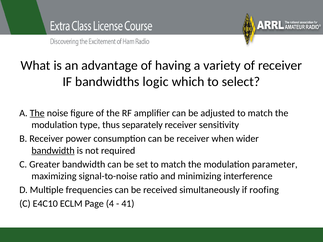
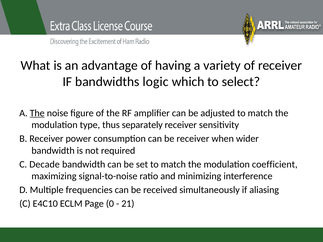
bandwidth underline: present -> none (53, 151)
Greater: Greater -> Decade (45, 164)
parameter: parameter -> coefficient (275, 164)
roofing: roofing -> aliasing (264, 190)
4: 4 -> 0 (110, 204)
41: 41 -> 21 (128, 204)
